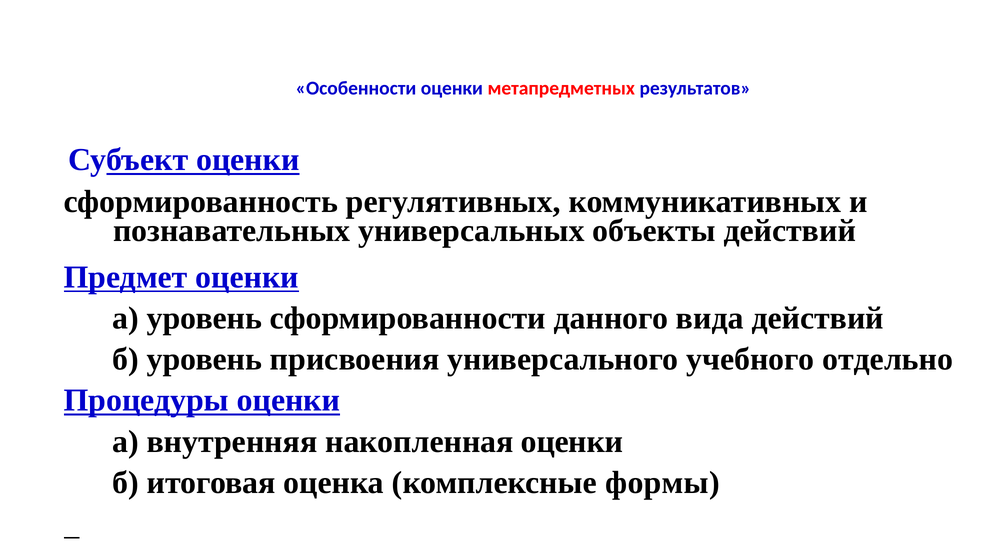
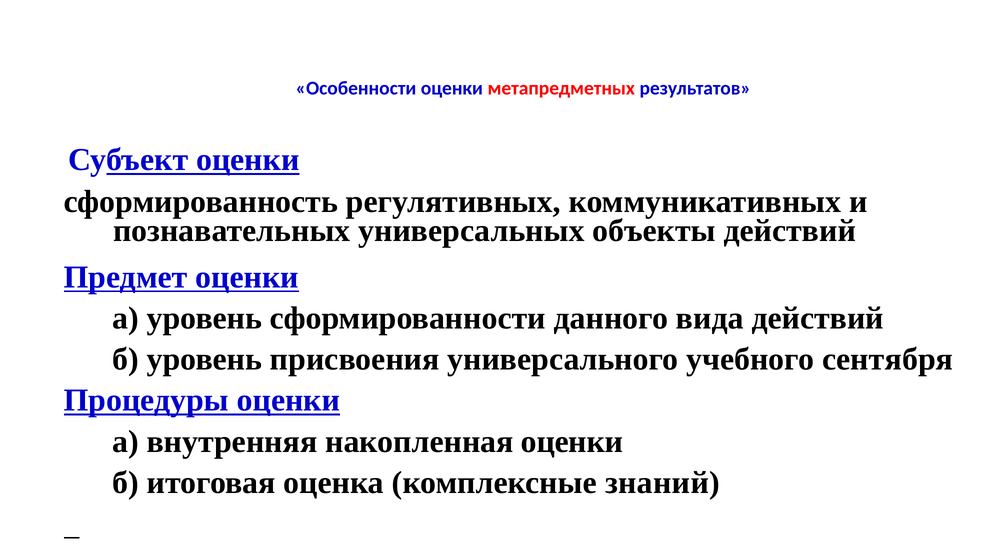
отдельно: отдельно -> сентября (888, 359)
формы: формы -> знаний (663, 482)
